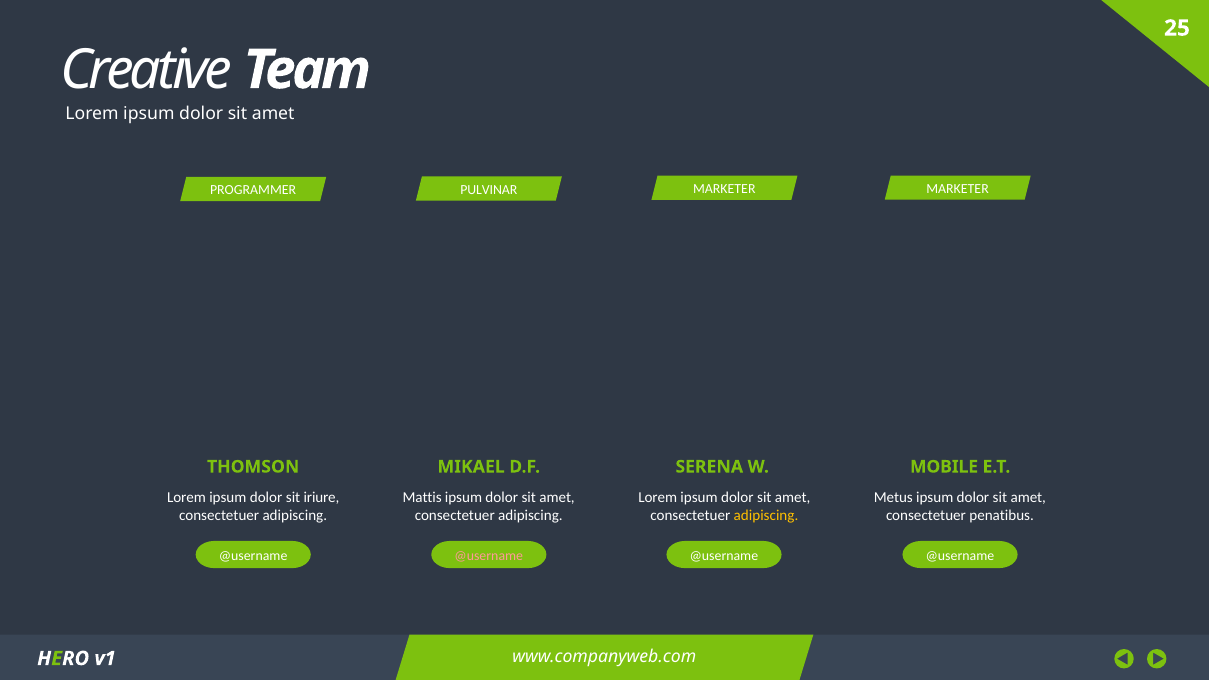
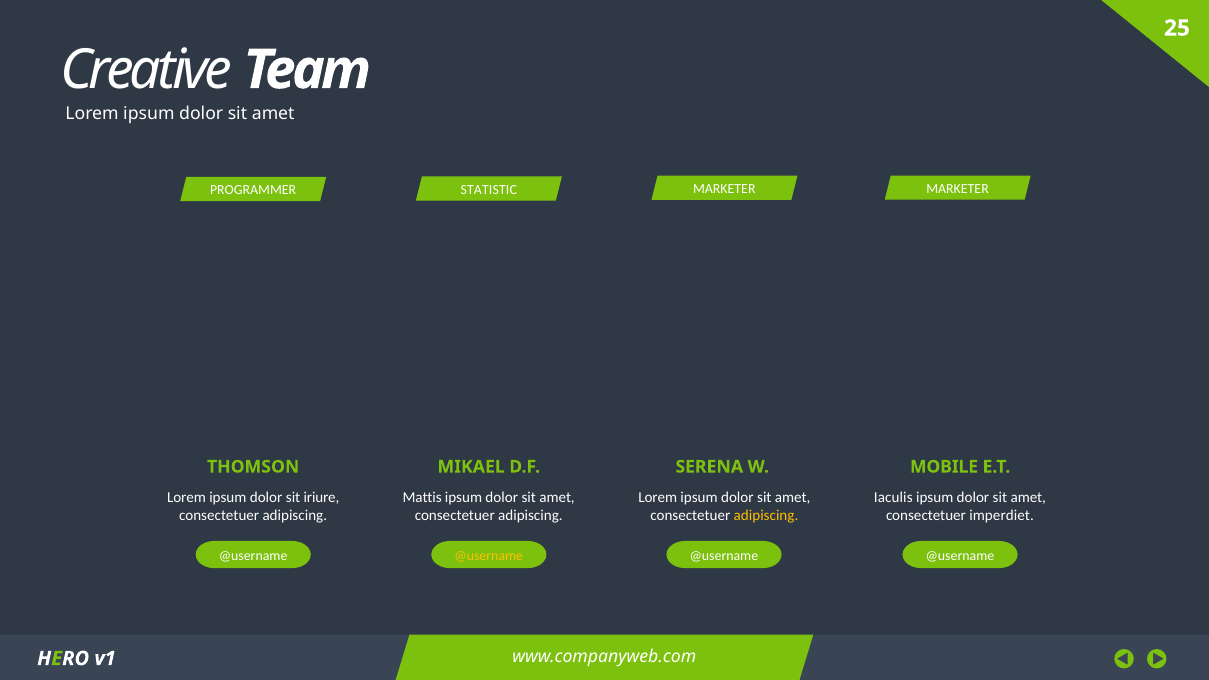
PULVINAR: PULVINAR -> STATISTIC (489, 189)
Metus: Metus -> Iaculis (893, 498)
penatibus: penatibus -> imperdiet (1002, 516)
@username colour: pink -> yellow (489, 556)
